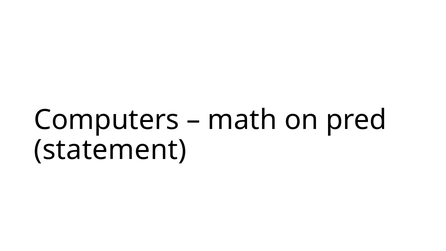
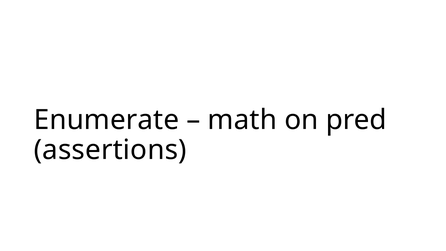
Computers: Computers -> Enumerate (106, 120)
statement: statement -> assertions (110, 150)
